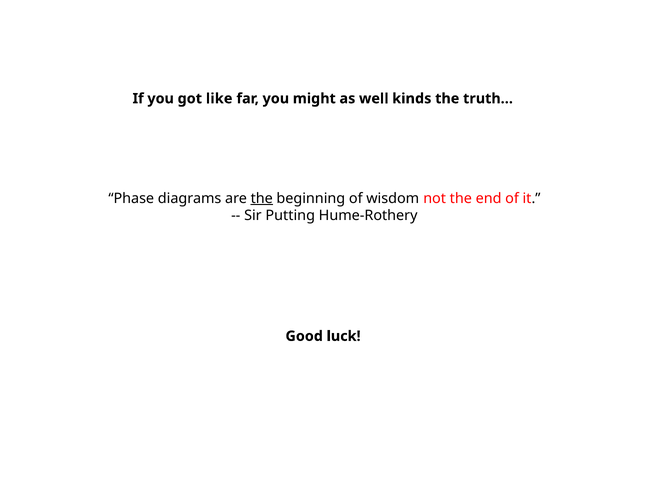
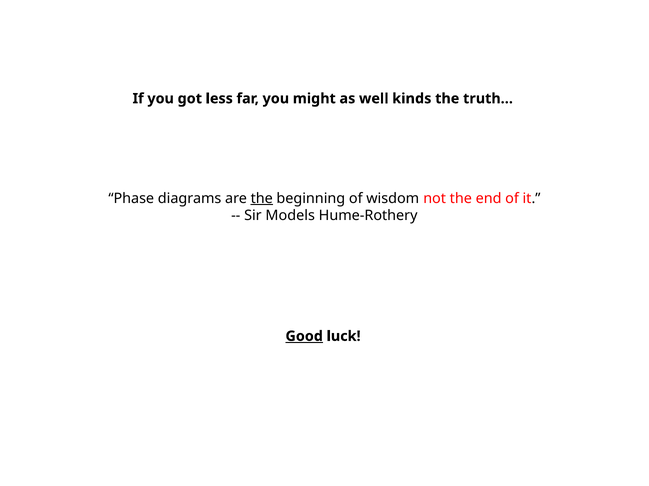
like: like -> less (219, 99)
Putting: Putting -> Models (290, 216)
Good underline: none -> present (304, 337)
